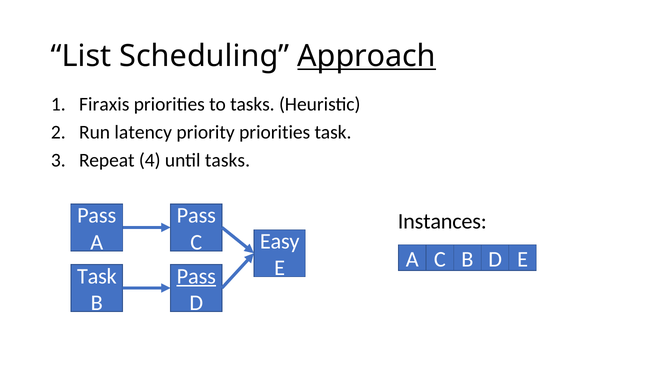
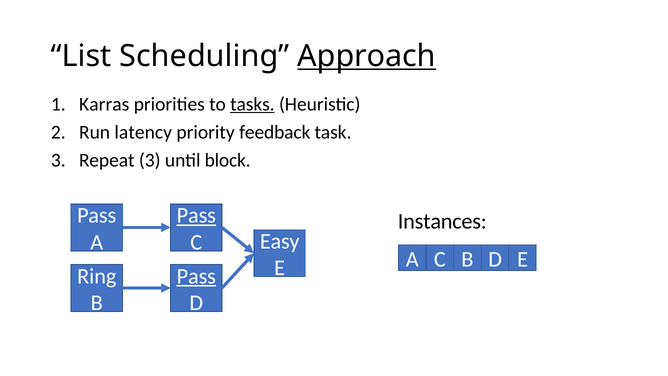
Firaxis: Firaxis -> Karras (104, 104)
tasks underline: none -> present (252, 104)
priority priorities: priorities -> feedback (275, 132)
Repeat 4: 4 -> 3 (150, 160)
until tasks: tasks -> block (228, 160)
Pass underline: none -> present (196, 215)
Task: Task -> Ring (97, 276)
